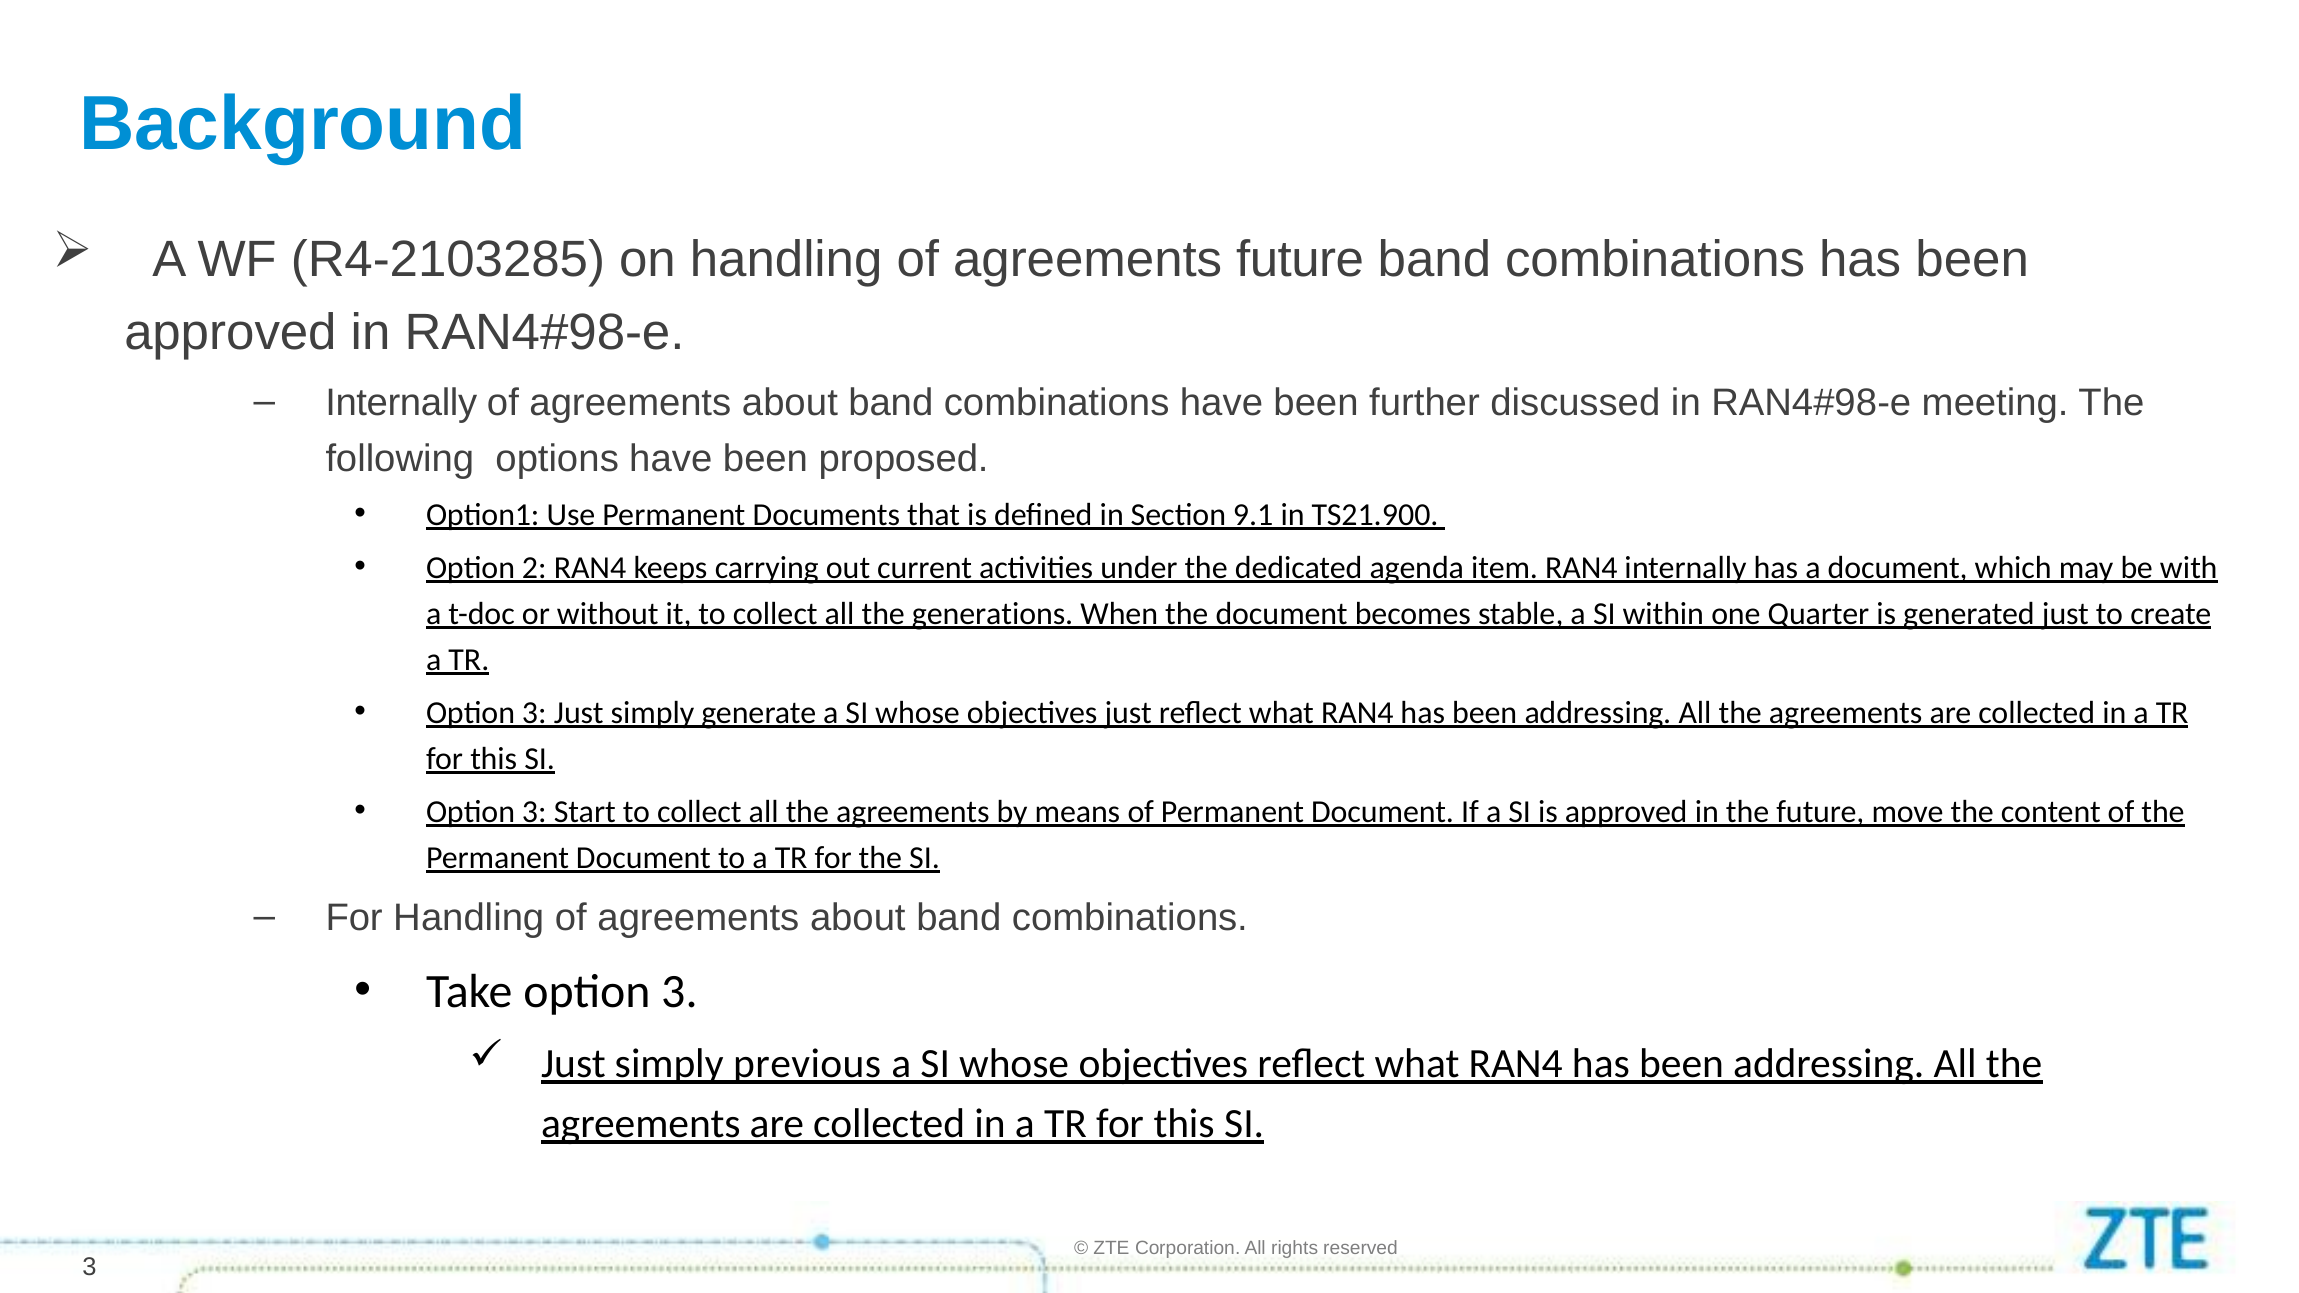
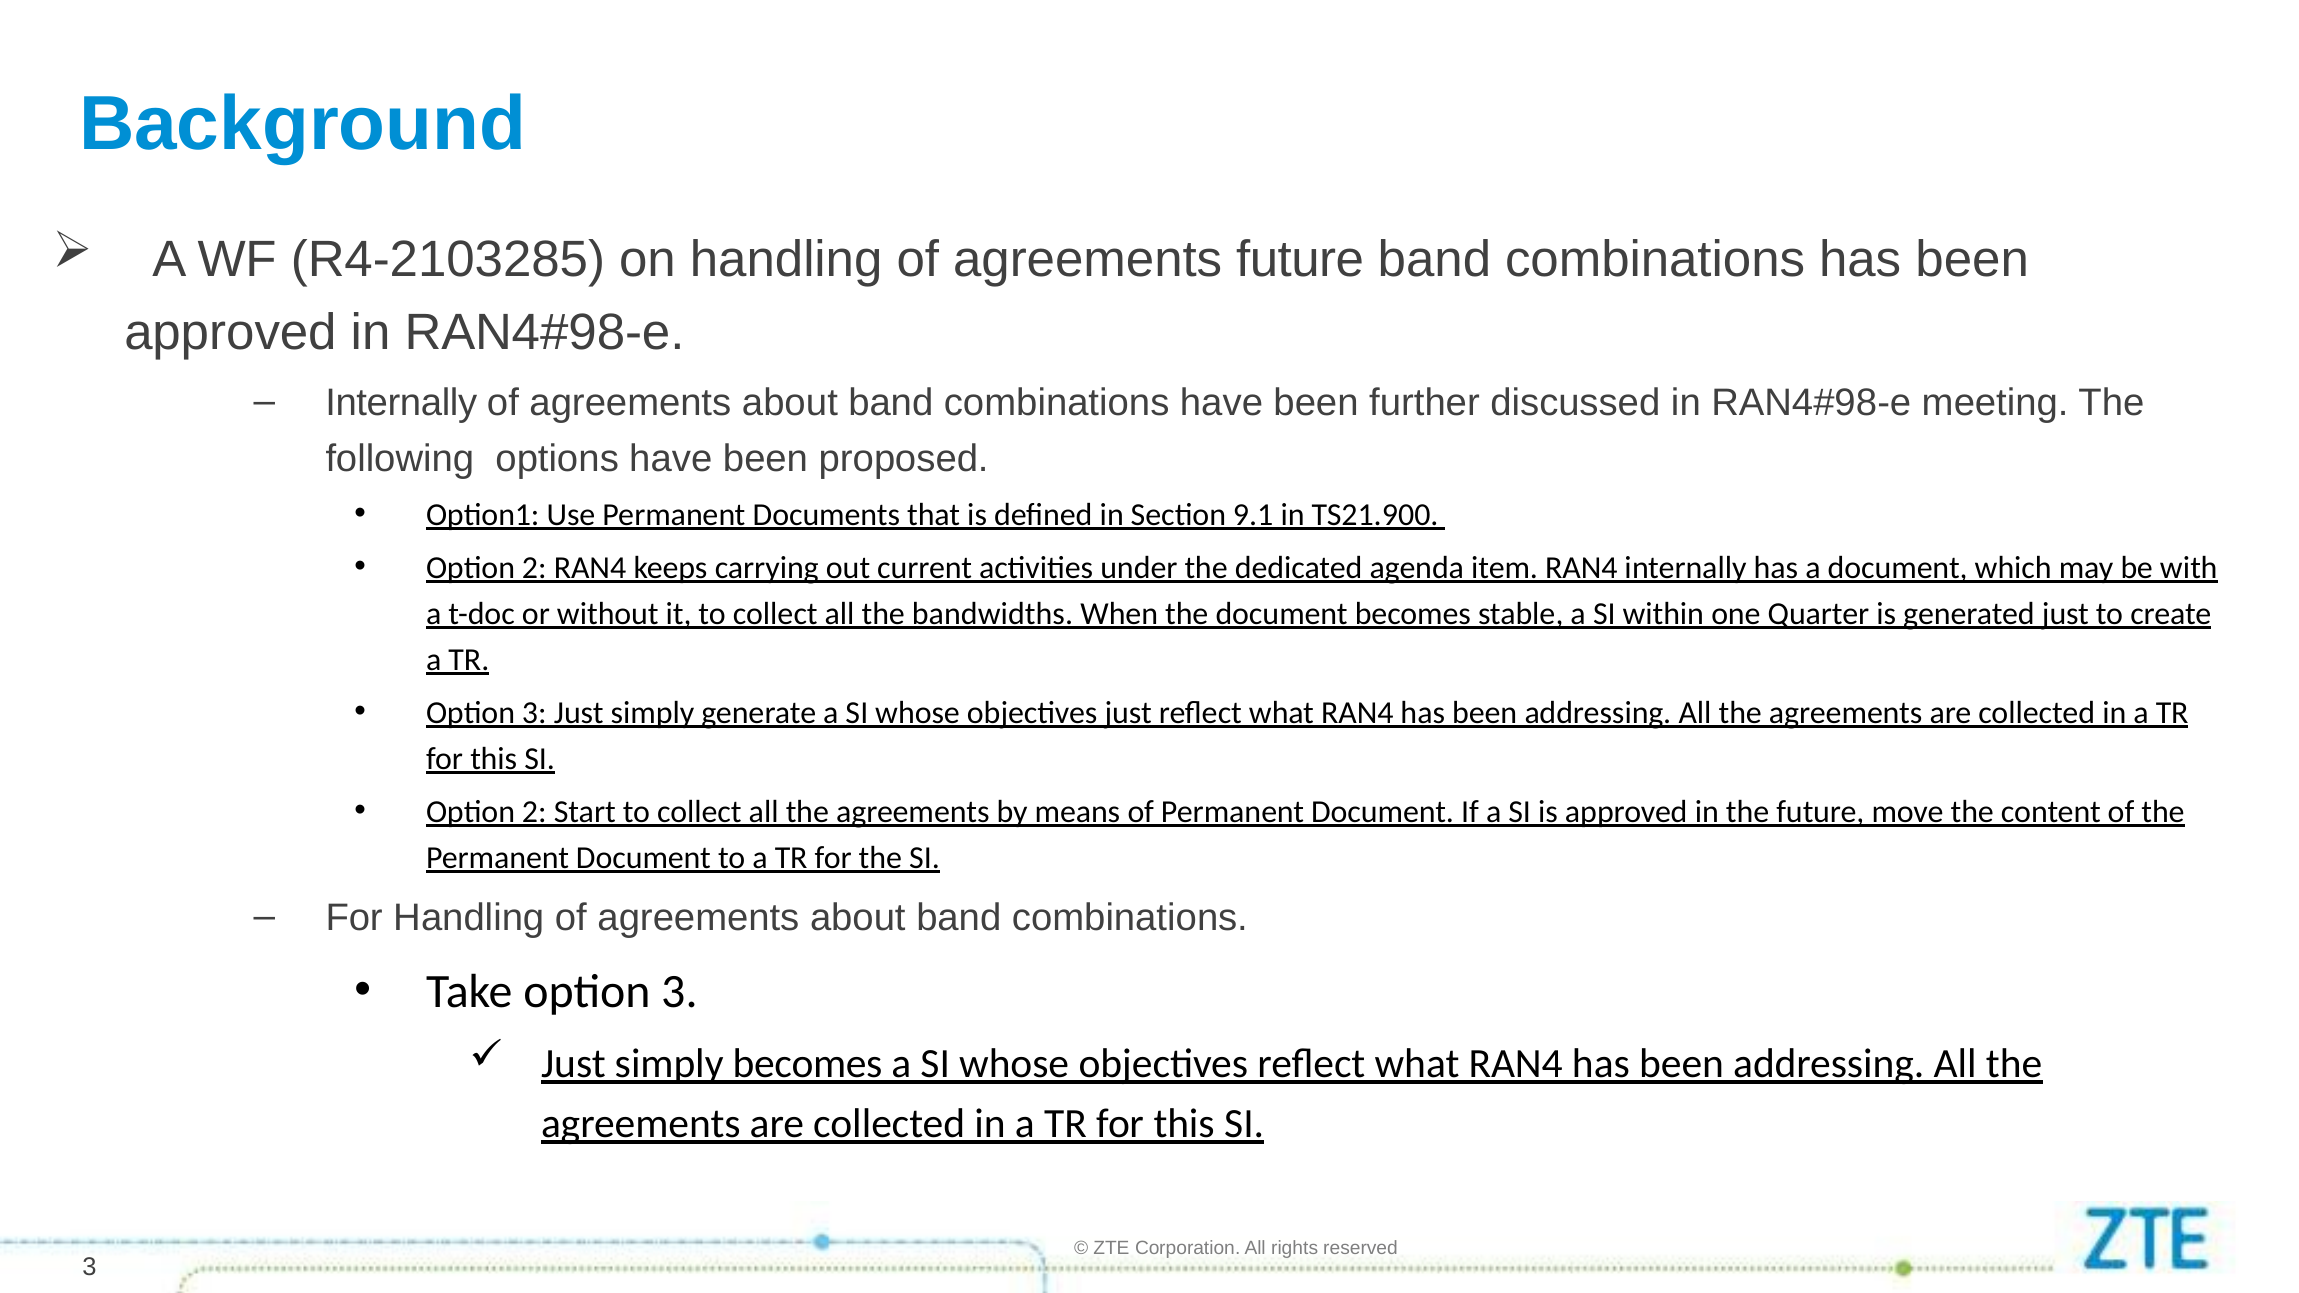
generations: generations -> bandwidths (992, 614)
3: 3 -> 2 (534, 812)
simply previous: previous -> becomes (808, 1064)
